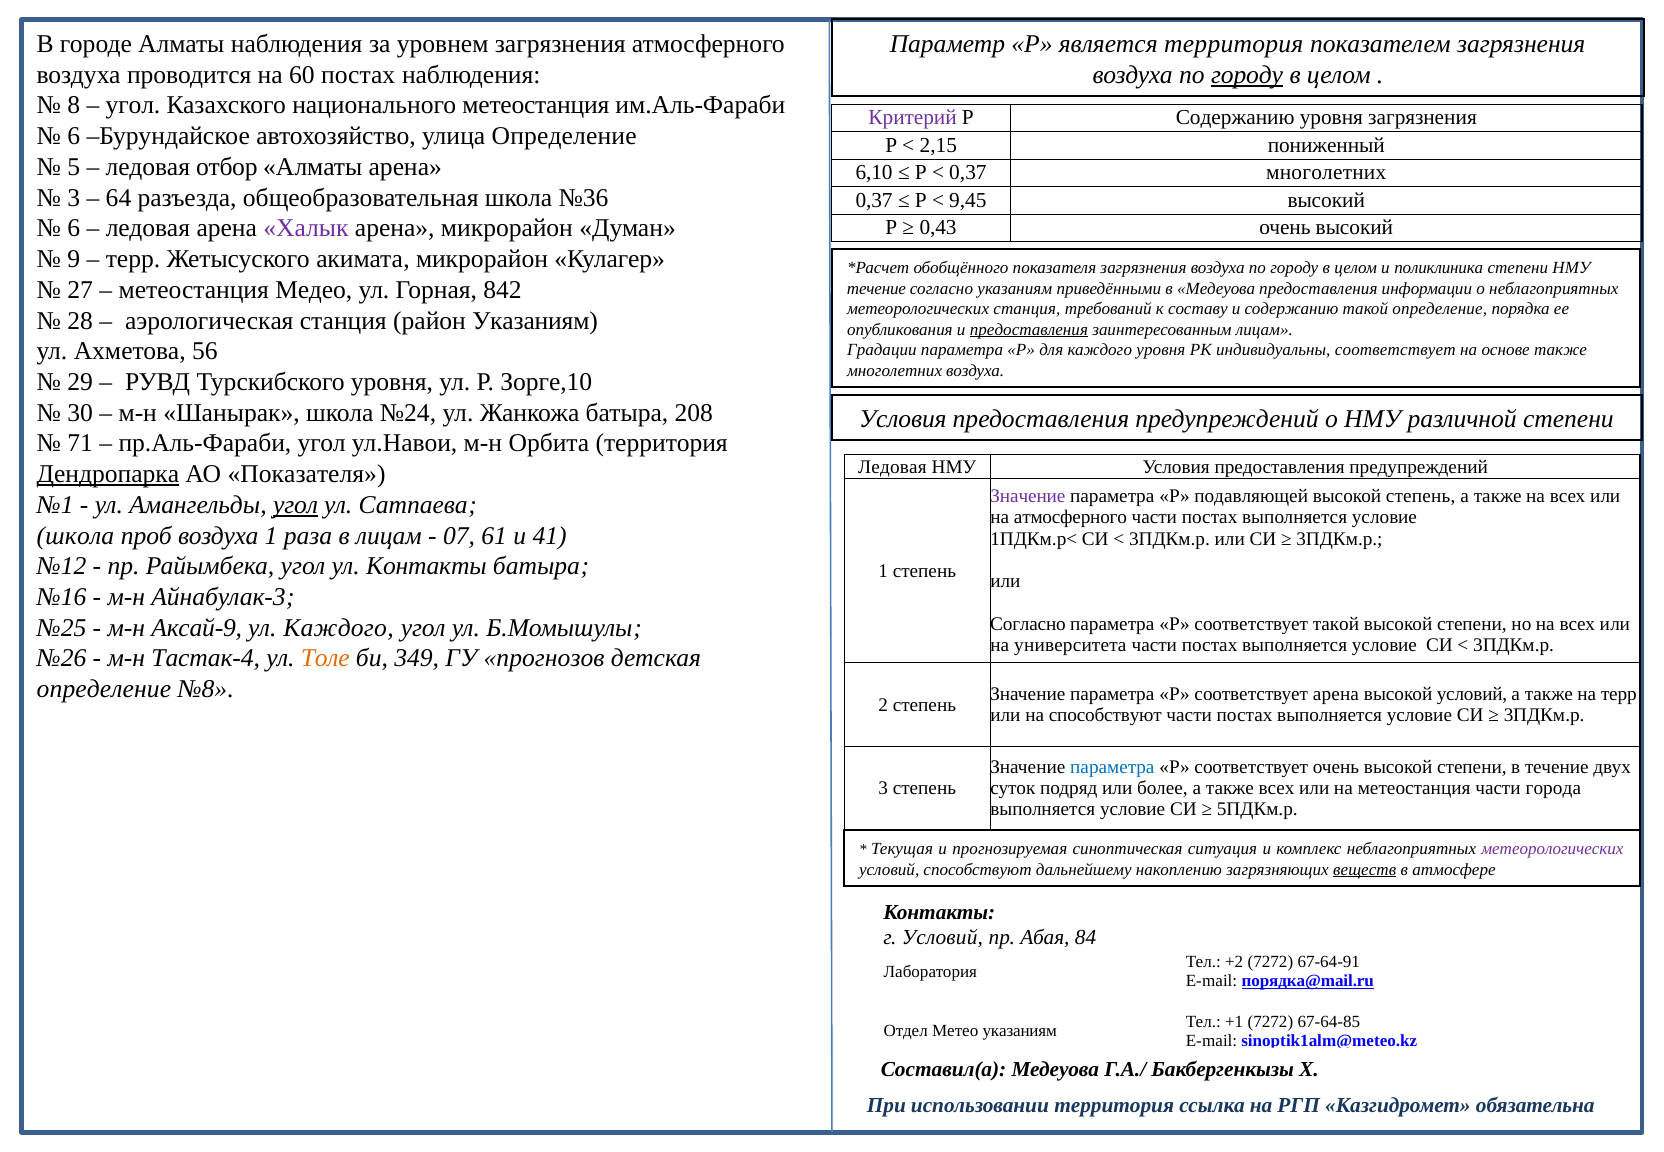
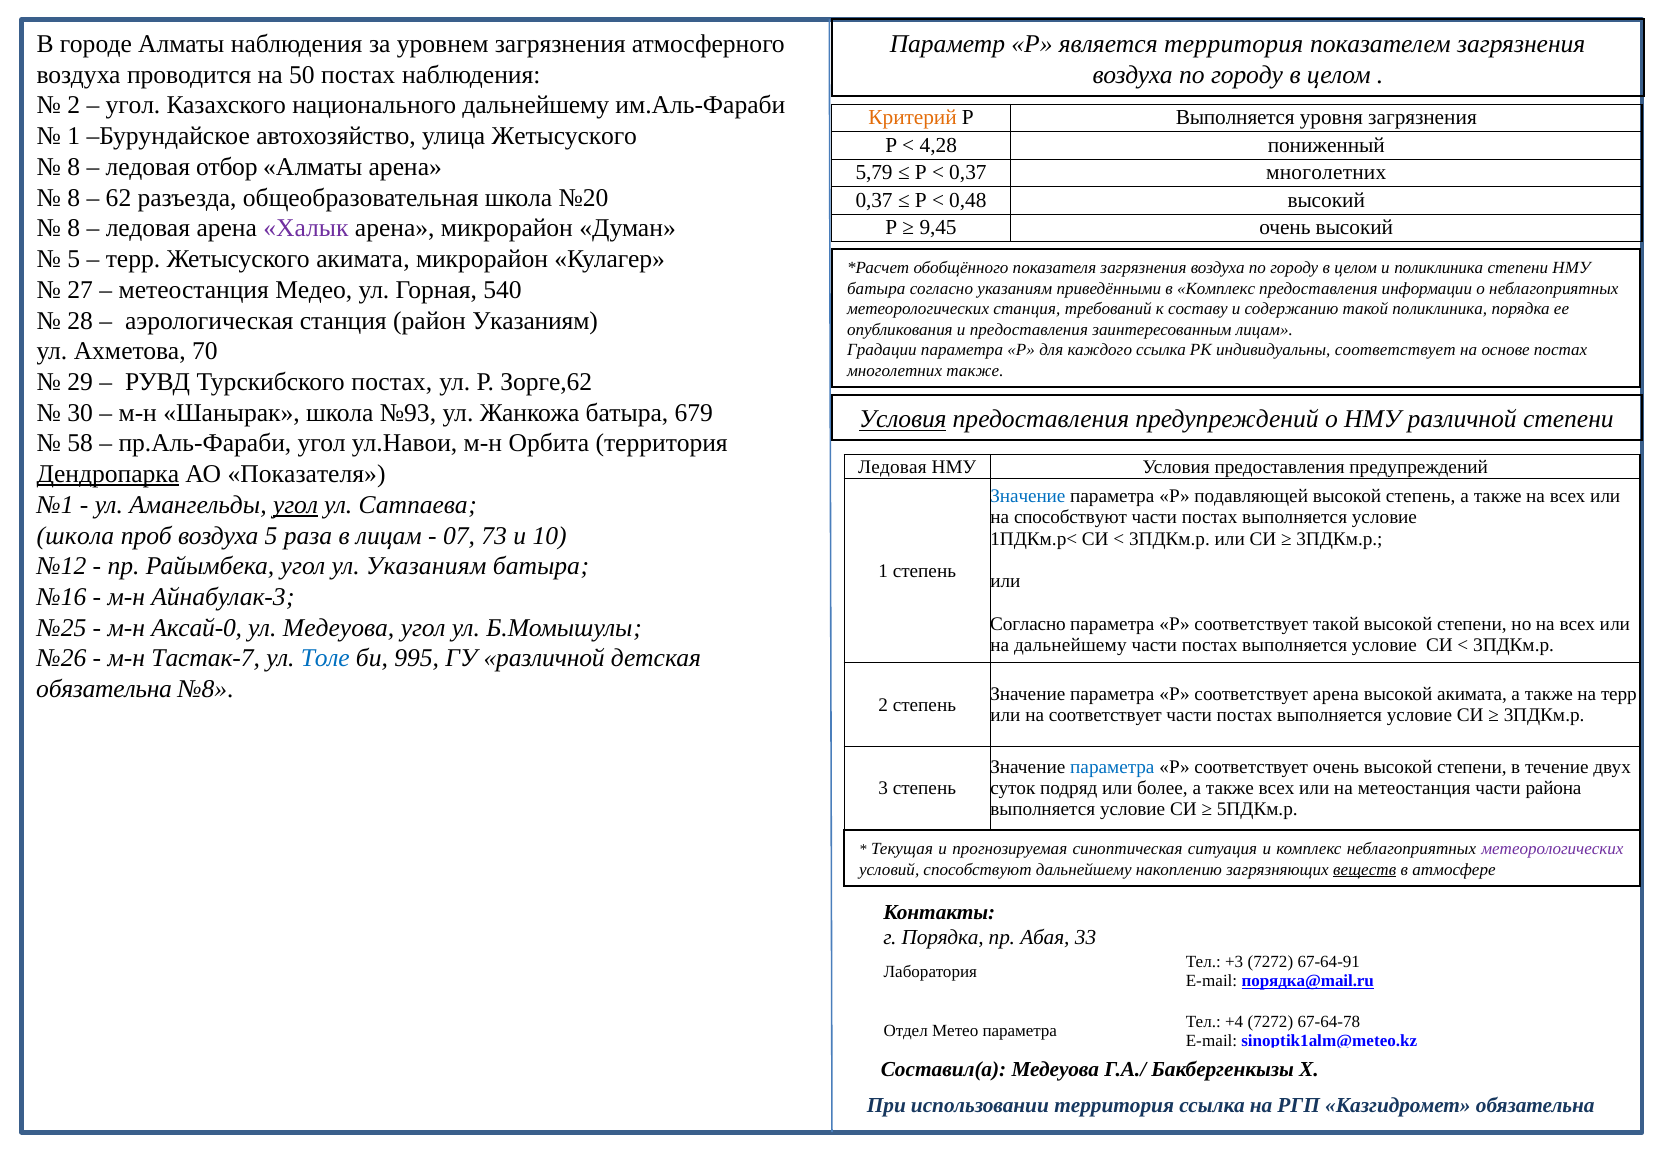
60: 60 -> 50 (302, 75)
городу underline: present -> none (1247, 75)
8: 8 -> 2 (74, 106)
национального метеостанция: метеостанция -> дальнейшему (536, 106)
Критерий colour: purple -> orange (913, 118)
Р Содержанию: Содержанию -> Выполняется (1235, 118)
6: 6 -> 1 (74, 136)
улица Определение: Определение -> Жетысуского (564, 136)
2,15: 2,15 -> 4,28 (938, 145)
5: 5 -> 8 (74, 167)
6,10: 6,10 -> 5,79 (874, 173)
3: 3 -> 8 (74, 198)
64: 64 -> 62 (119, 198)
№36: №36 -> №20 (584, 198)
9,45: 9,45 -> 0,48 (968, 200)
6: 6 -> 8 (74, 228)
0,43: 0,43 -> 9,45 (938, 228)
9: 9 -> 5 (74, 259)
842: 842 -> 540 (503, 290)
течение: течение -> батыра (876, 289)
в Медеуова: Медеуова -> Комплекс (1216, 289)
такой определение: определение -> поликлиника (1440, 309)
предоставления underline: present -> none (1029, 330)
56: 56 -> 70 (205, 351)
каждого уровня: уровня -> ссылка (1161, 350)
основе также: также -> постах (1561, 350)
многолетних воздуха: воздуха -> также (975, 370)
Турскибского уровня: уровня -> постах (392, 382)
Зорге,10: Зорге,10 -> Зорге,62 (546, 382)
№24: №24 -> №93 (408, 413)
208: 208 -> 679 (694, 413)
Условия underline: none -> present (903, 419)
71: 71 -> 58 (80, 443)
Значение colour: purple -> blue (1028, 496)
на атмосферного: атмосферного -> способствуют (1070, 517)
воздуха 1: 1 -> 5 (271, 536)
61: 61 -> 73 (494, 536)
41: 41 -> 10 (550, 536)
ул Контакты: Контакты -> Указаниям (426, 566)
Аксай-9: Аксай-9 -> Аксай-0 (197, 628)
ул Каждого: Каждого -> Медеуова (339, 628)
на университета: университета -> дальнейшему (1070, 645)
Тастак-4: Тастак-4 -> Тастак-7 (206, 659)
Толе colour: orange -> blue (325, 659)
349: 349 -> 995 (417, 659)
ГУ прогнозов: прогнозов -> различной (544, 659)
определение: определение -> обязательна (104, 689)
высокой условий: условий -> акимата (1472, 694)
на способствуют: способствуют -> соответствует (1105, 715)
города: города -> района (1553, 788)
г Условий: Условий -> Порядка (943, 938)
84: 84 -> 33 (1086, 938)
+2: +2 -> +3 (1234, 962)
+1: +1 -> +4 (1234, 1022)
67-64-85: 67-64-85 -> 67-64-78 (1329, 1022)
Метео указаниям: указаниям -> параметра (1020, 1031)
